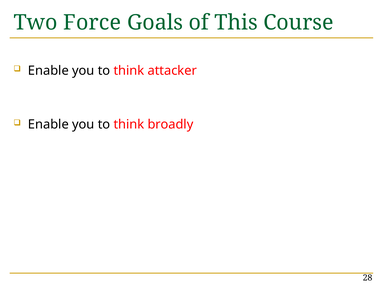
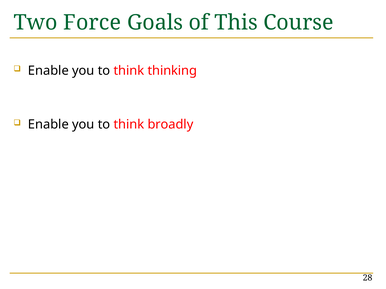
attacker: attacker -> thinking (172, 71)
